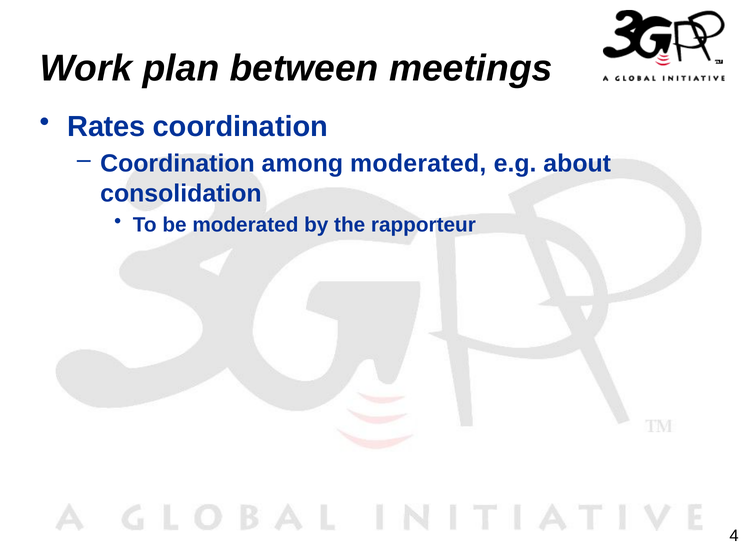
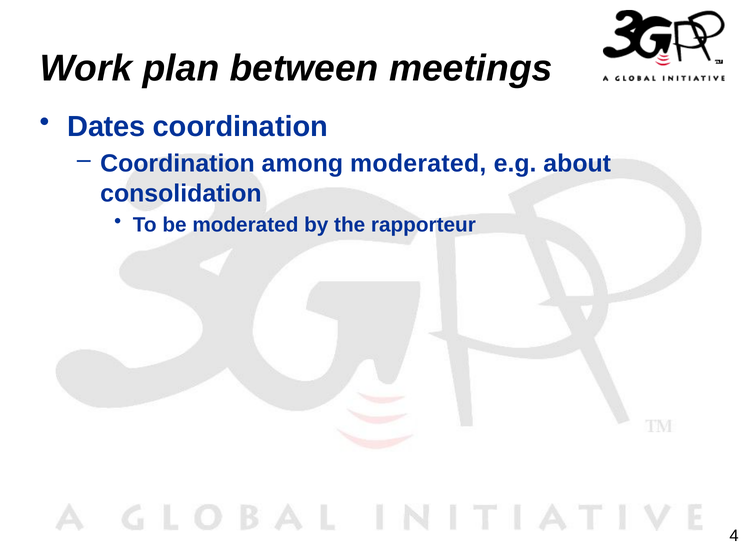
Rates: Rates -> Dates (106, 127)
